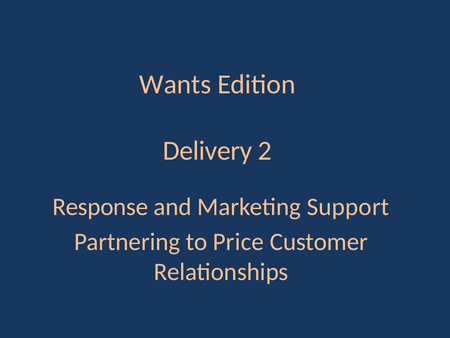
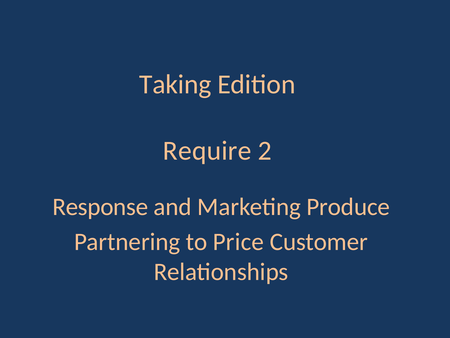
Wants: Wants -> Taking (175, 84)
Delivery: Delivery -> Require (207, 150)
Support: Support -> Produce (348, 206)
